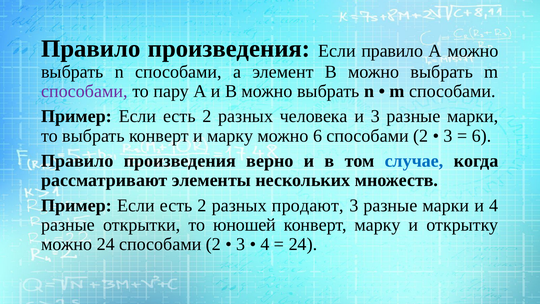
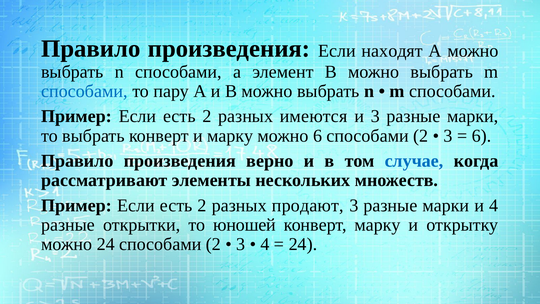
Если правило: правило -> находят (392, 51)
способами colour: purple -> blue (84, 91)
человека: человека -> имеются (314, 116)
